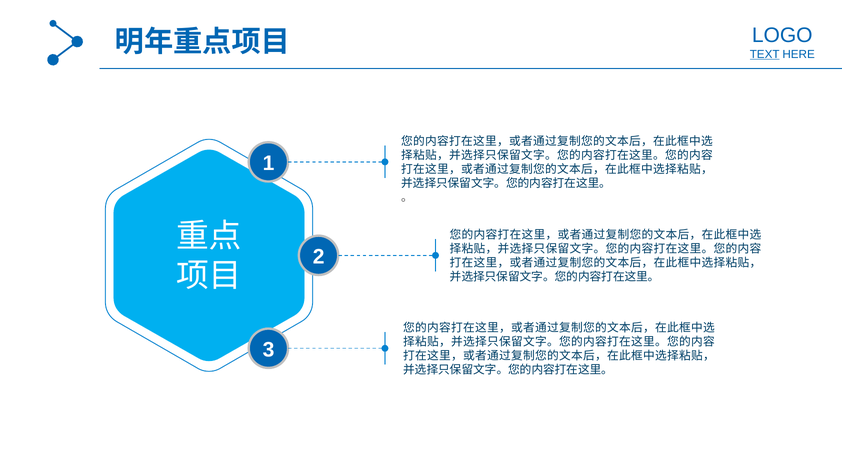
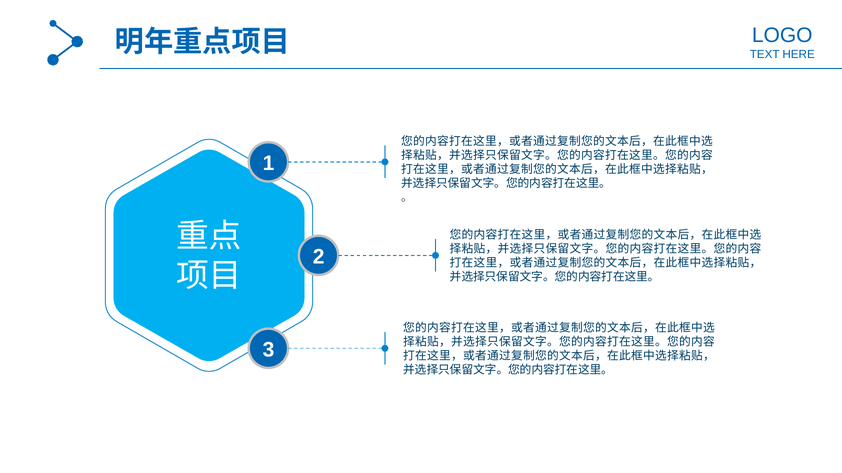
TEXT underline: present -> none (765, 54)
